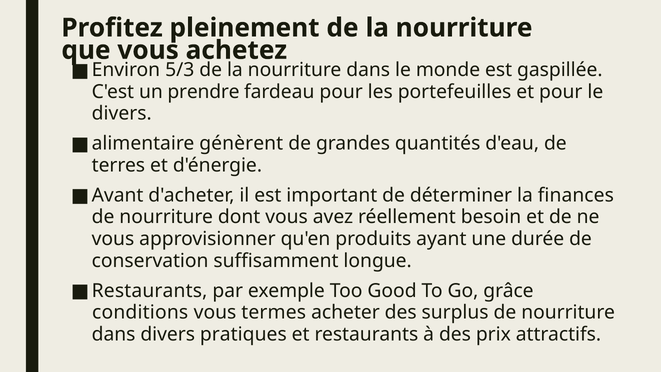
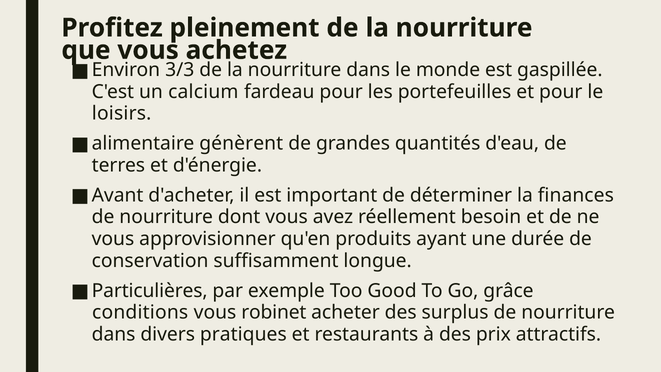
5/3: 5/3 -> 3/3 (180, 70)
prendre: prendre -> calcium (203, 92)
divers: divers -> loisirs (122, 113)
Restaurants: Restaurants -> Particulières (150, 291)
termes: termes -> robinet (274, 312)
